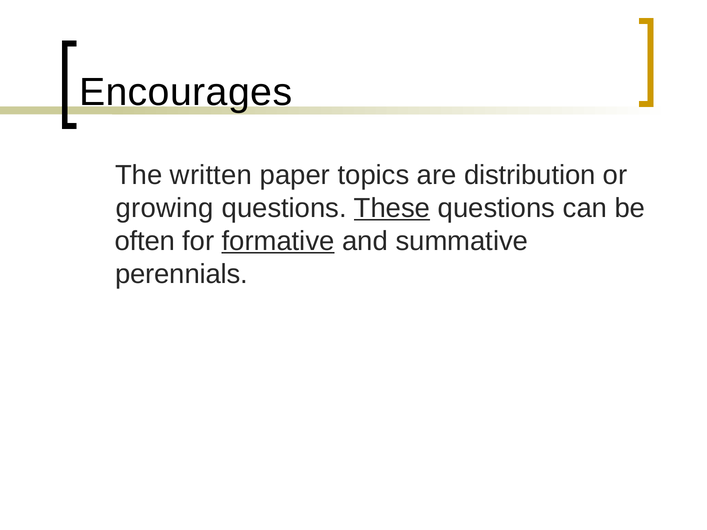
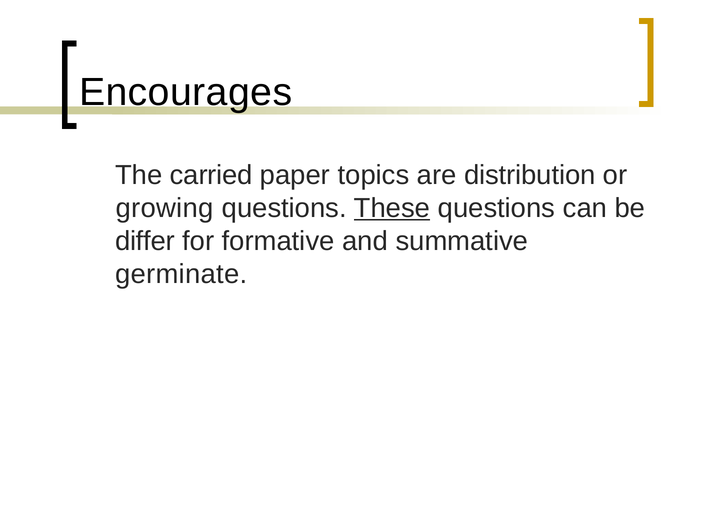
written: written -> carried (211, 175)
often: often -> differ (145, 241)
formative underline: present -> none (278, 241)
perennials: perennials -> germinate (181, 274)
